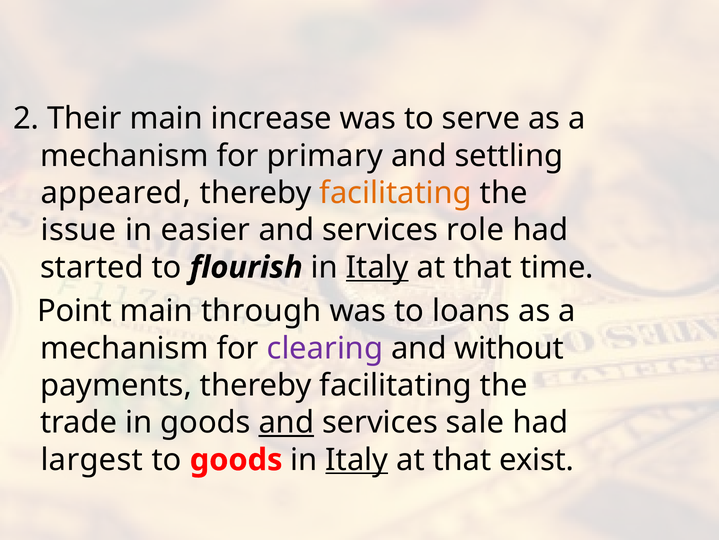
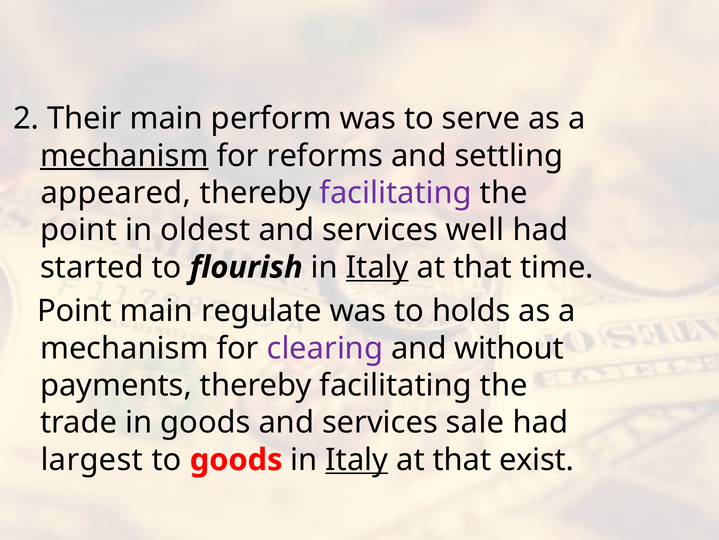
increase: increase -> perform (271, 118)
mechanism underline: none -> present (124, 156)
primary: primary -> reforms (325, 156)
facilitating colour: orange -> purple (396, 193)
issue: issue -> point (79, 230)
easier: easier -> oldest (205, 230)
role: role -> well (475, 230)
through: through -> regulate (261, 311)
loans: loans -> holds (471, 311)
and underline: present -> none (286, 422)
